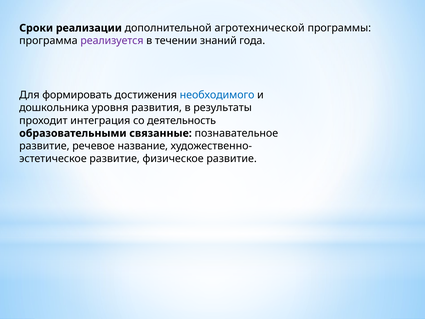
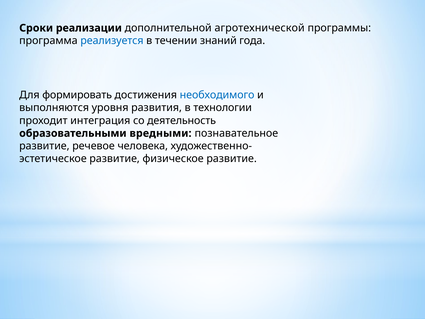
реализуется colour: purple -> blue (112, 41)
дошкольника: дошкольника -> выполняются (54, 108)
результаты: результаты -> технологии (223, 108)
связанные: связанные -> вредными (161, 133)
название: название -> человека (143, 146)
